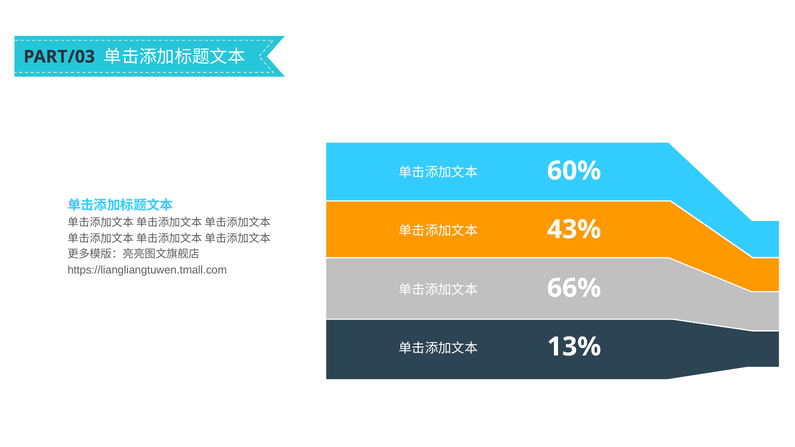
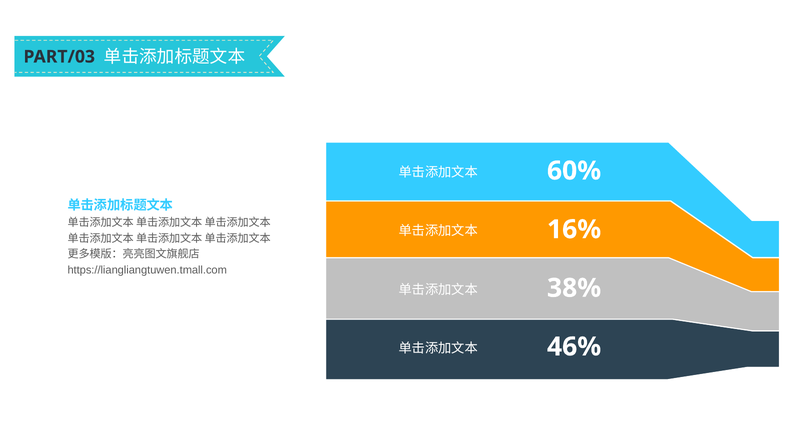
43%: 43% -> 16% (574, 230)
66%: 66% -> 38% (574, 288)
13%: 13% -> 46% (574, 347)
